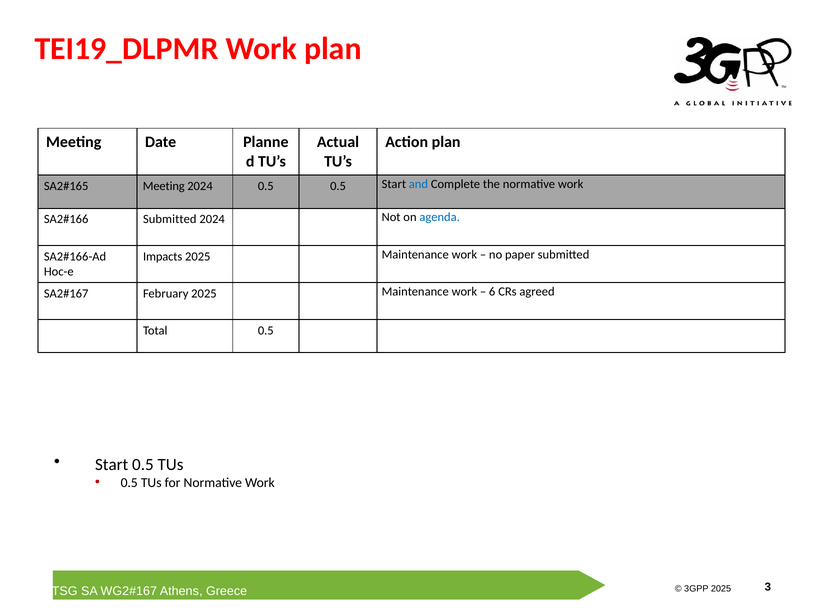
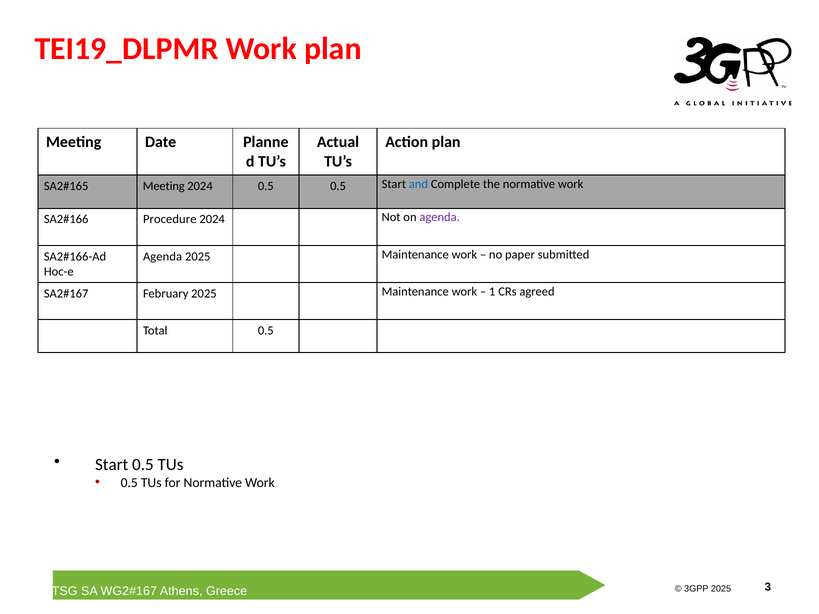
Submitted: Submitted -> Procedure (170, 219)
agenda colour: blue -> purple (440, 217)
Impacts: Impacts -> Agenda (163, 257)
6: 6 -> 1 (492, 292)
